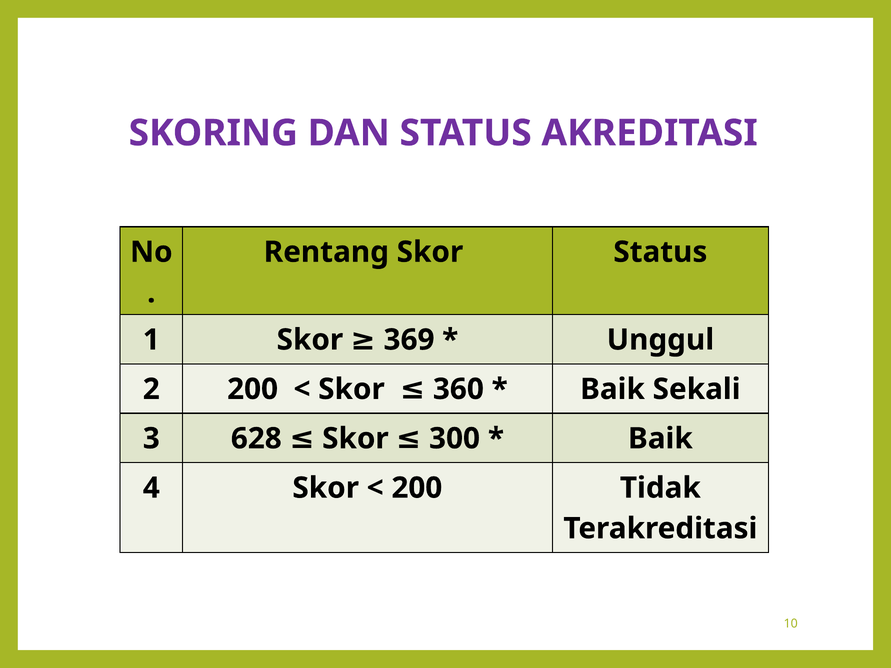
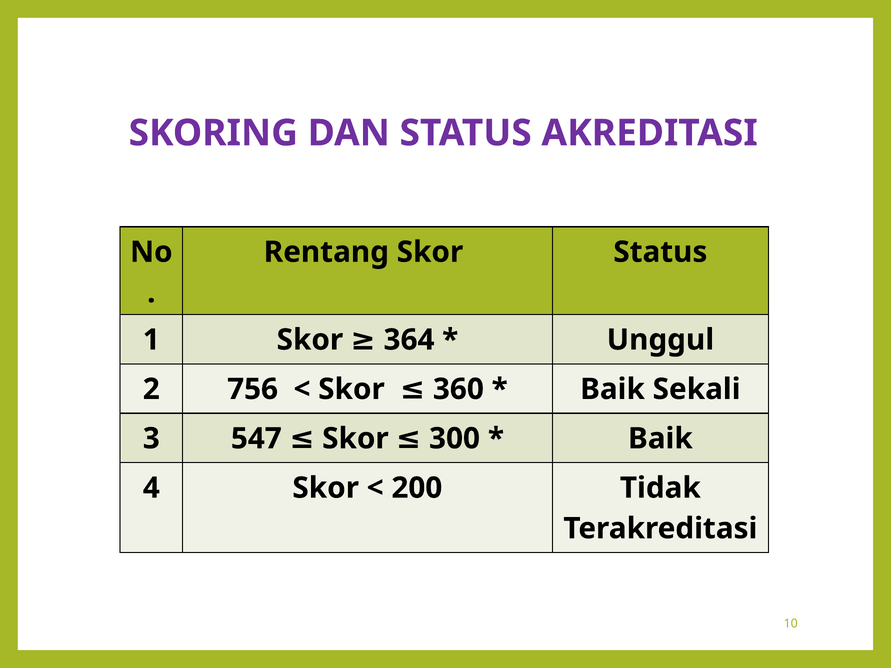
9: 9 -> 4 (426, 340)
2 200: 200 -> 756 (253, 389)
628: 628 -> 547 (256, 439)
